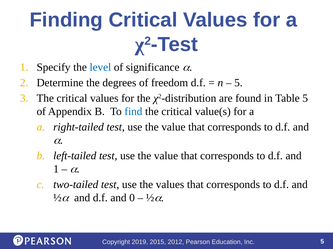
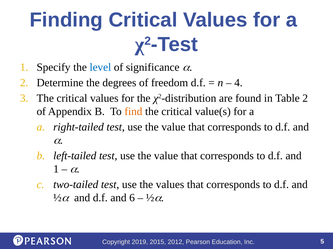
5: 5 -> 4 (238, 83)
Table 5: 5 -> 2 (305, 98)
find colour: blue -> orange (133, 112)
0: 0 -> 6 (132, 198)
